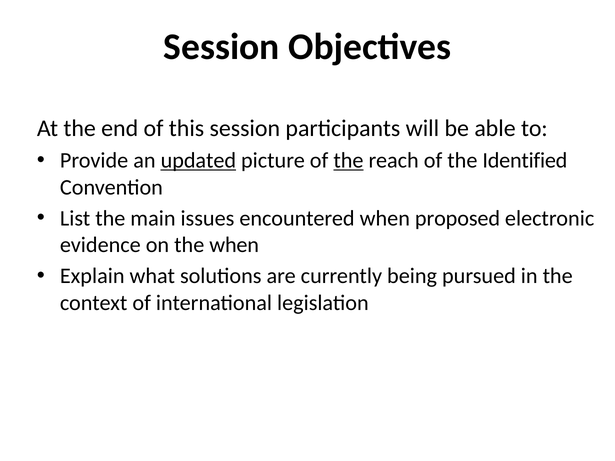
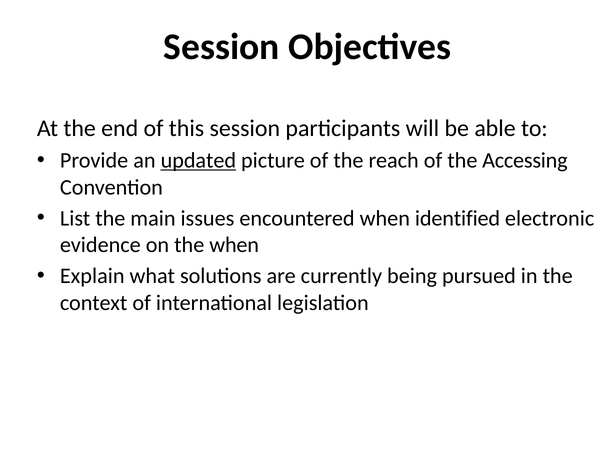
the underline: present -> none (348, 161)
Identified: Identified -> Accessing (525, 161)
proposed: proposed -> identified (458, 218)
